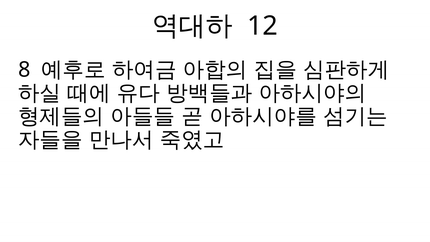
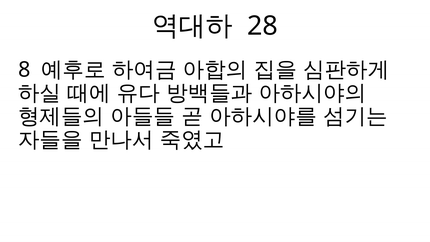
12: 12 -> 28 (263, 26)
